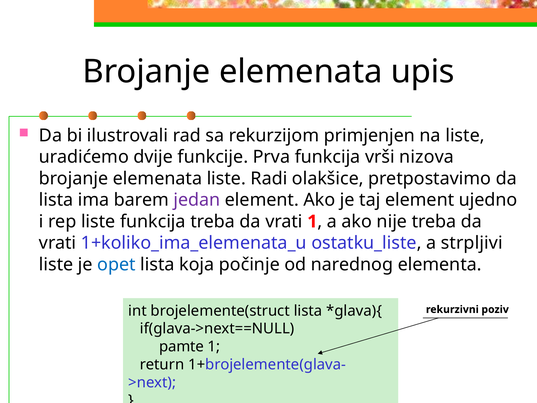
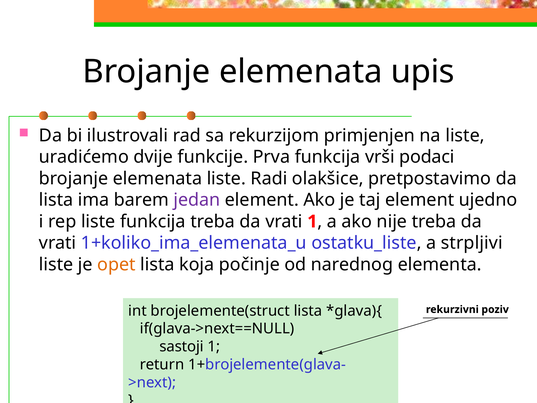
nizova: nizova -> podaci (427, 157)
opet colour: blue -> orange (116, 264)
pamte: pamte -> sastoji (182, 346)
